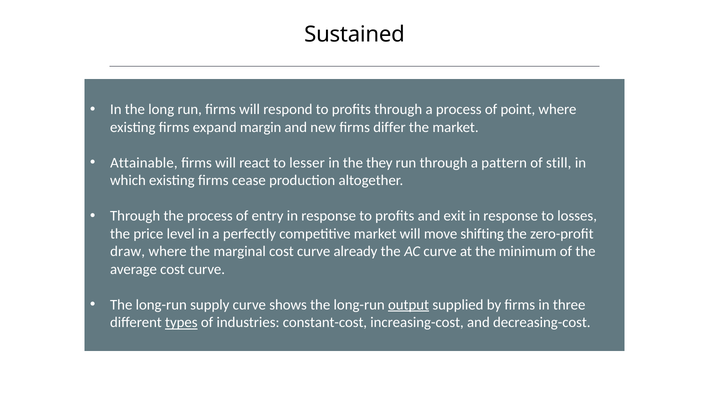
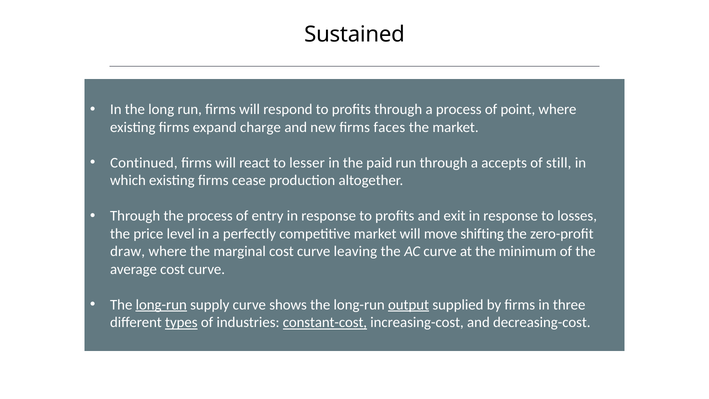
margin: margin -> charge (261, 127)
differ: differ -> faces (389, 127)
Attainable: Attainable -> Continued (144, 163)
they: they -> paid (379, 163)
pattern: pattern -> accepts (504, 163)
already: already -> leaving (355, 251)
long-run underline: none -> present (161, 305)
constant-cost underline: none -> present (325, 322)
